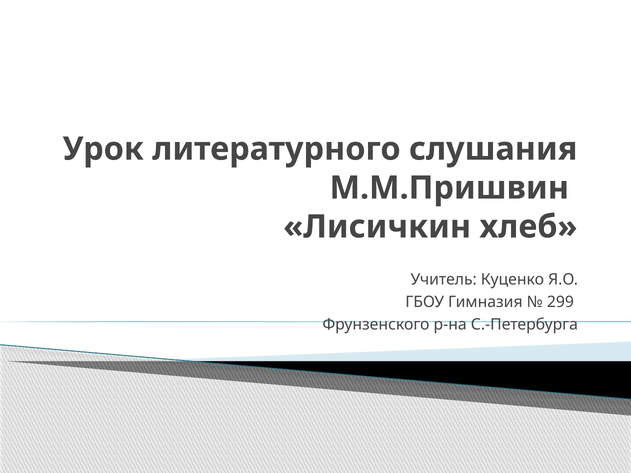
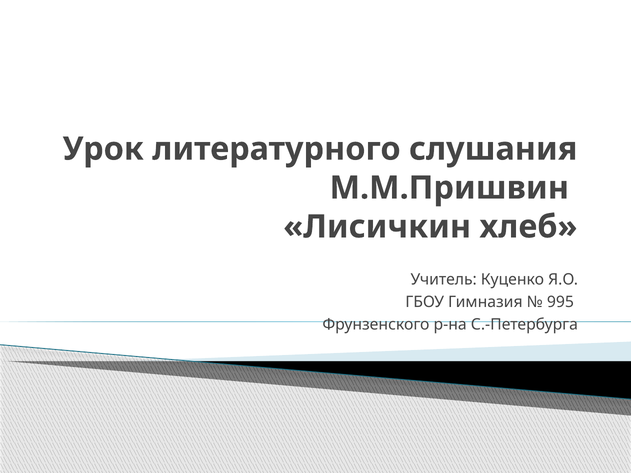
299: 299 -> 995 (560, 302)
